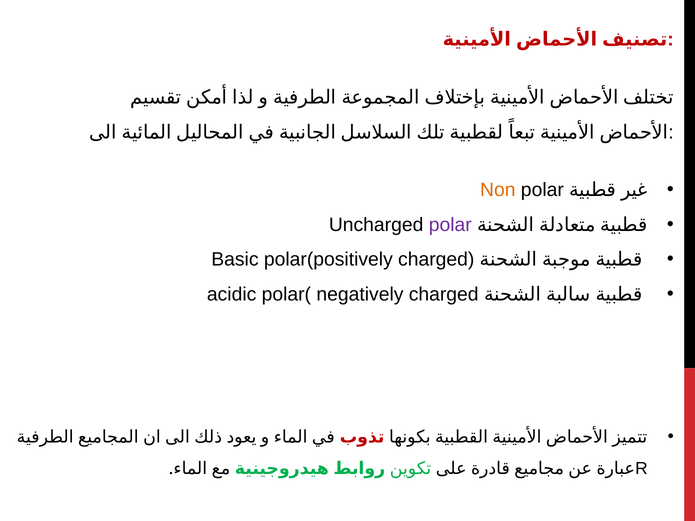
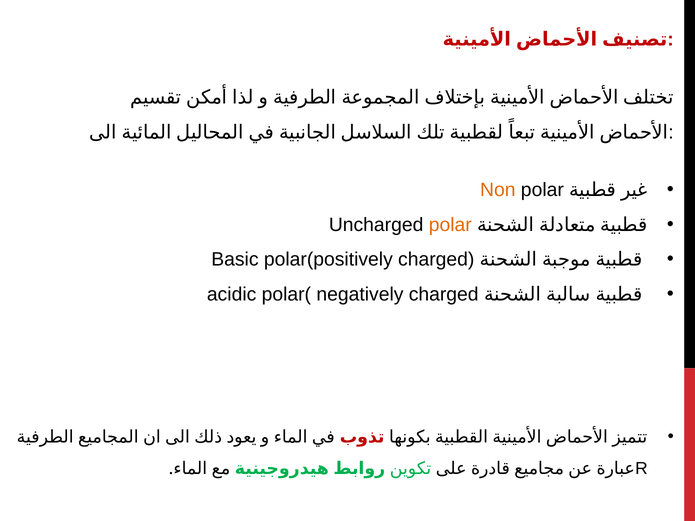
polar colour: purple -> orange (450, 225)
